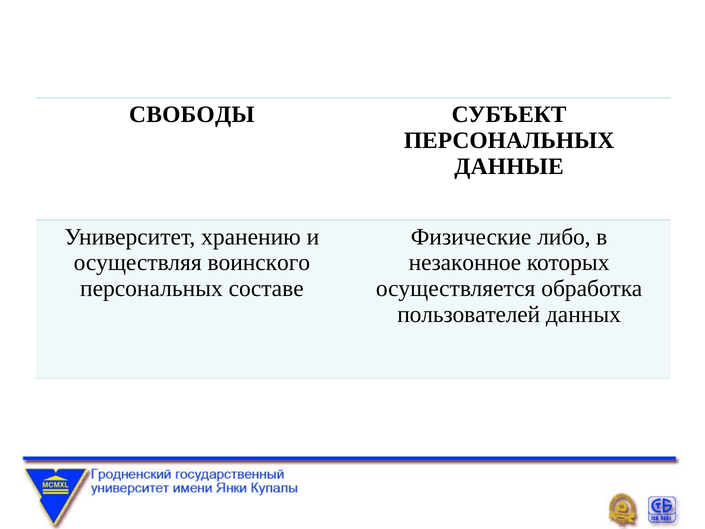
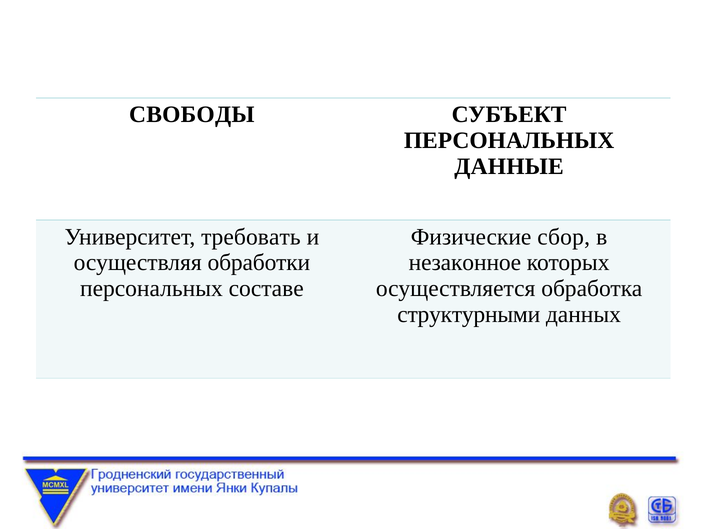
хранению: хранению -> требовать (251, 237)
либо: либо -> сбор (564, 237)
воинского: воинского -> обработки (259, 263)
пользователей: пользователей -> структурными (469, 315)
